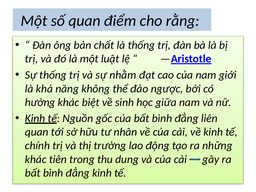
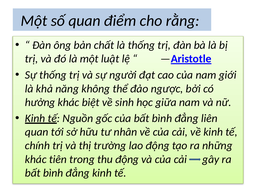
nhằm: nhằm -> người (123, 75)
thu dung: dung -> động (127, 159)
